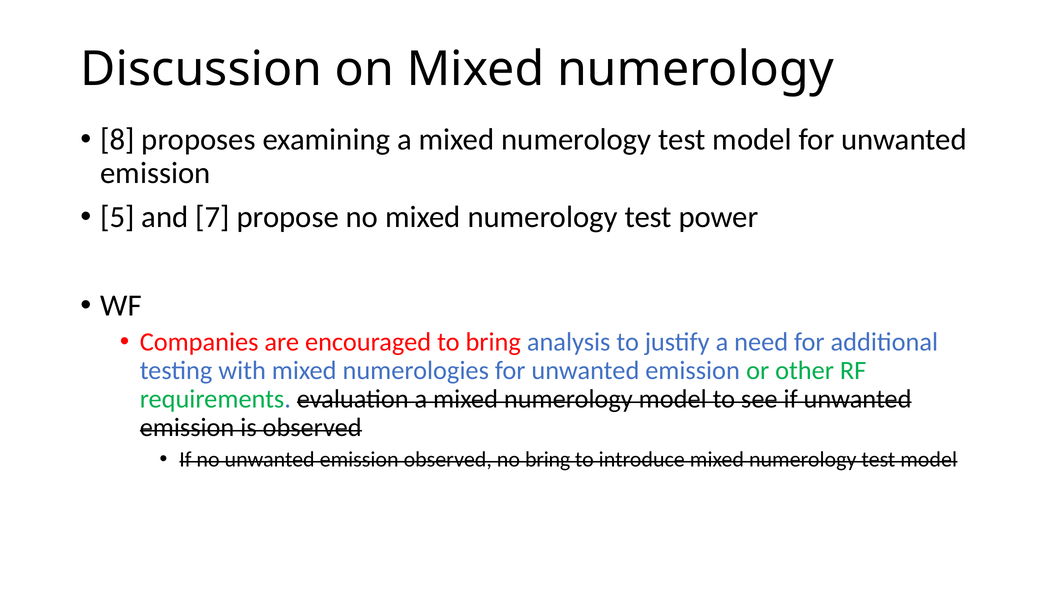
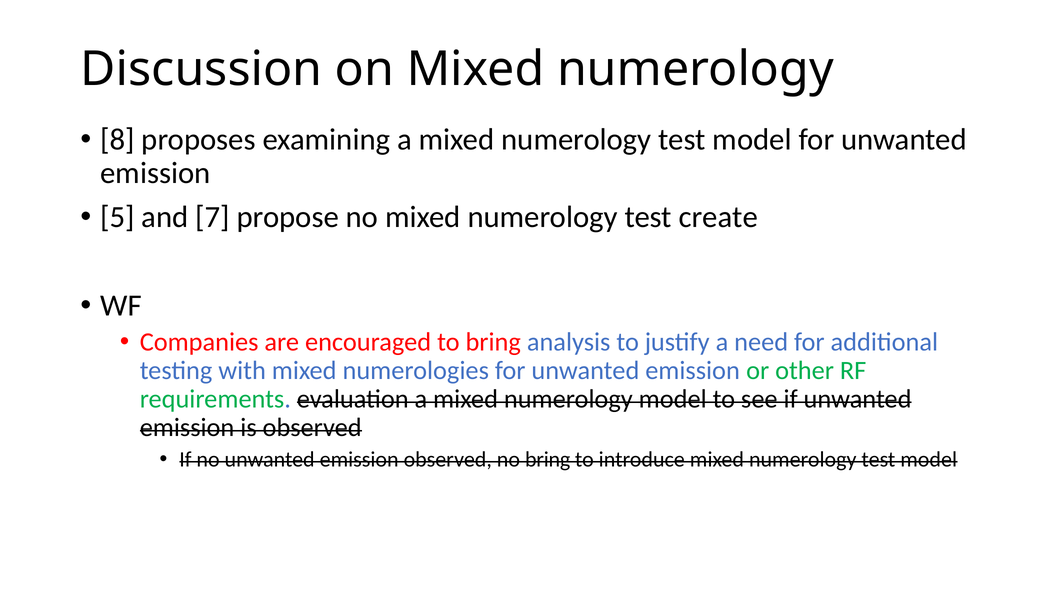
power: power -> create (718, 217)
